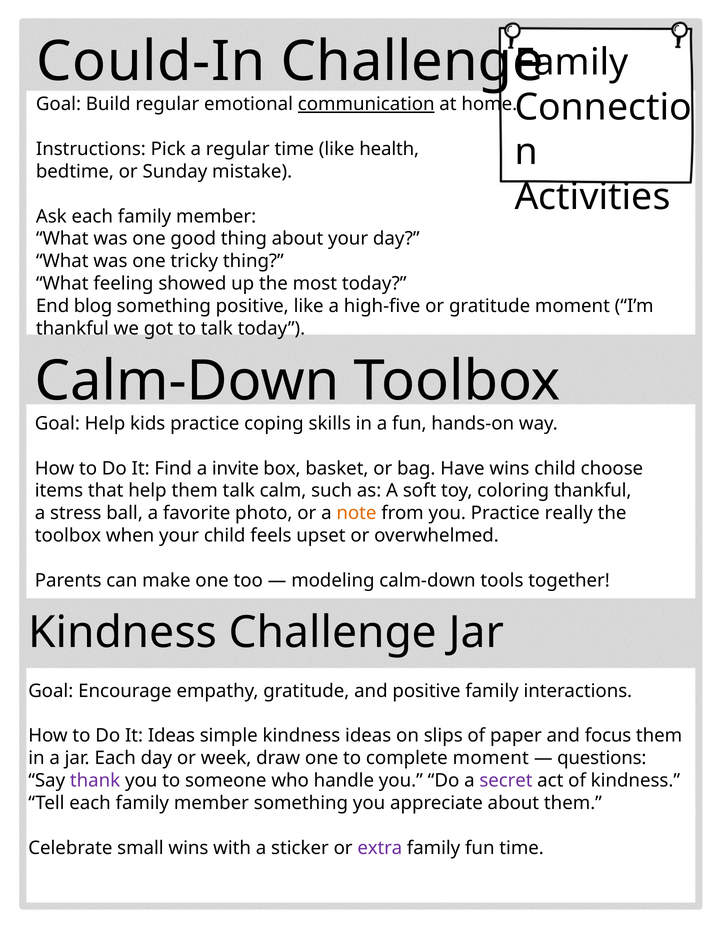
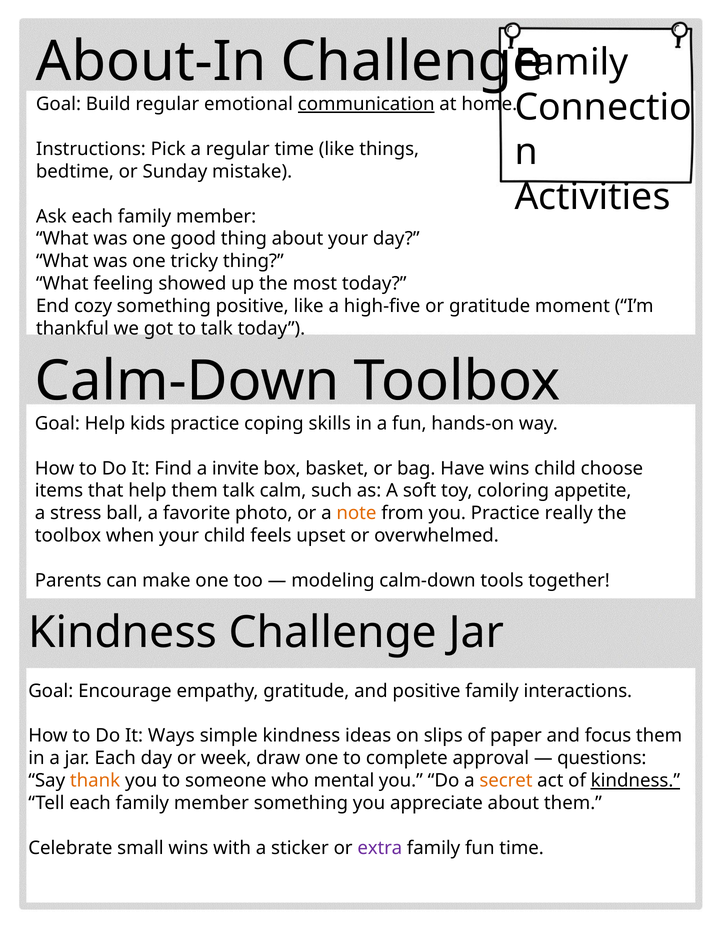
Could-In: Could-In -> About-In (151, 62)
health: health -> things (389, 149)
blog: blog -> cozy (93, 306)
coloring thankful: thankful -> appetite (593, 491)
It Ideas: Ideas -> Ways (171, 736)
complete moment: moment -> approval (491, 759)
thank colour: purple -> orange (95, 781)
handle: handle -> mental (344, 781)
secret colour: purple -> orange (506, 781)
kindness underline: none -> present (635, 781)
